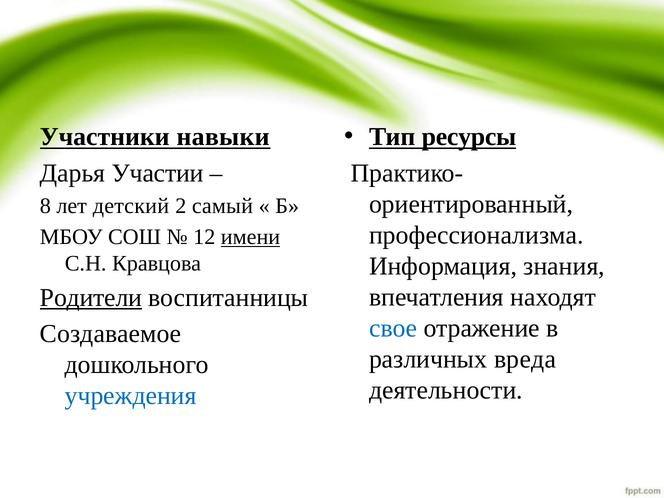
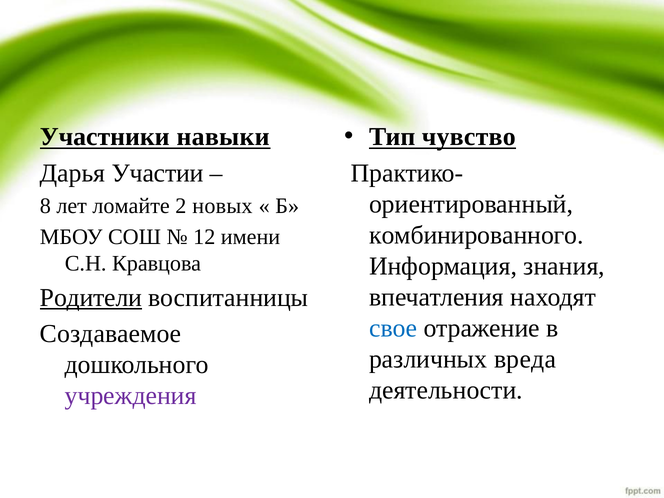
ресурсы: ресурсы -> чувство (469, 137)
детский: детский -> ломайте (131, 206)
самый: самый -> новых (222, 206)
профессионализма: профессионализма -> комбинированного (476, 235)
имени underline: present -> none (251, 237)
учреждения colour: blue -> purple (131, 396)
